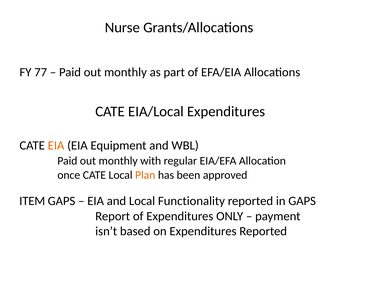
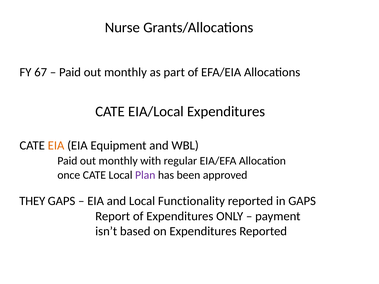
77: 77 -> 67 (41, 72)
Plan colour: orange -> purple (145, 175)
ITEM: ITEM -> THEY (32, 201)
